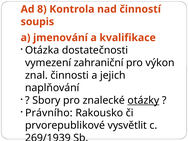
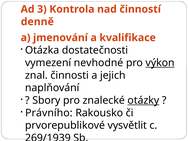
8: 8 -> 3 (42, 9)
soupis: soupis -> denně (37, 22)
zahraniční: zahraniční -> nevhodné (99, 63)
výkon underline: none -> present (160, 63)
